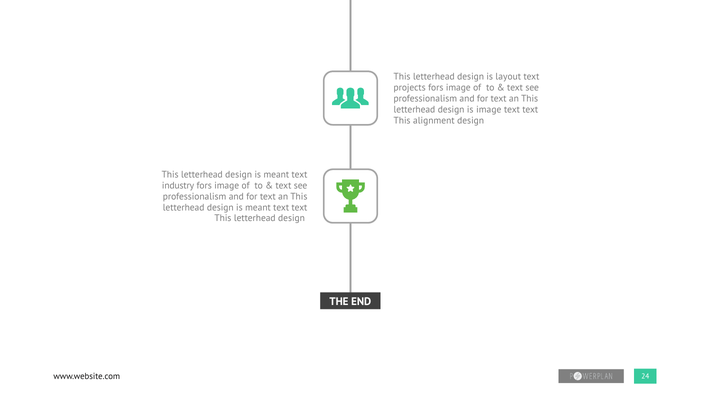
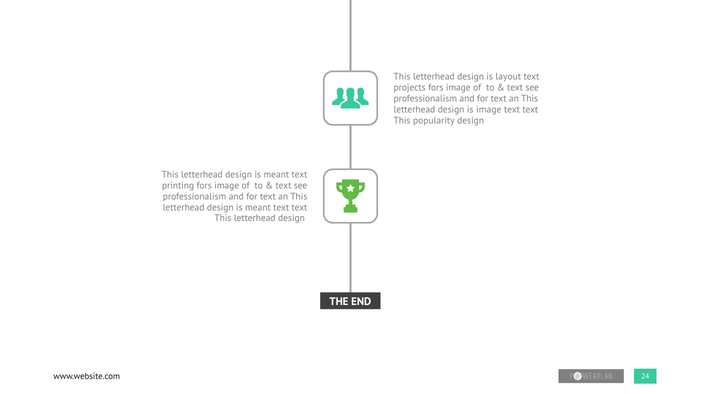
alignment: alignment -> popularity (434, 120)
industry: industry -> printing (178, 186)
